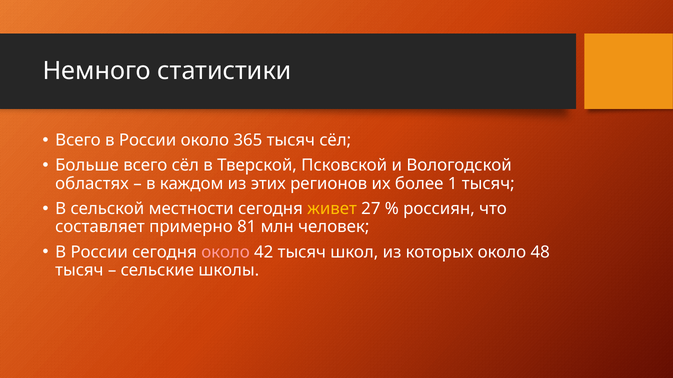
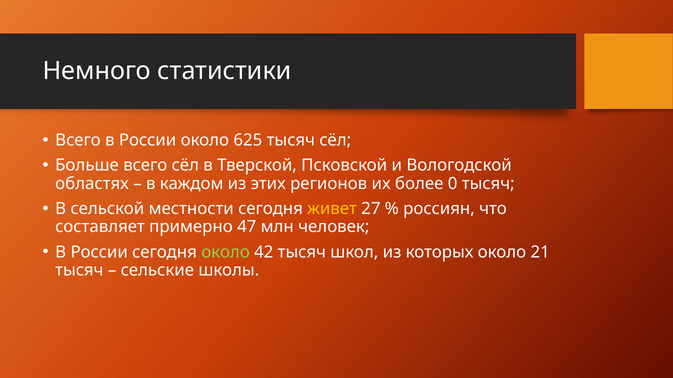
365: 365 -> 625 (248, 141)
1: 1 -> 0 (453, 184)
81: 81 -> 47 (247, 227)
около colour: pink -> light green (226, 252)
48: 48 -> 21 (540, 252)
